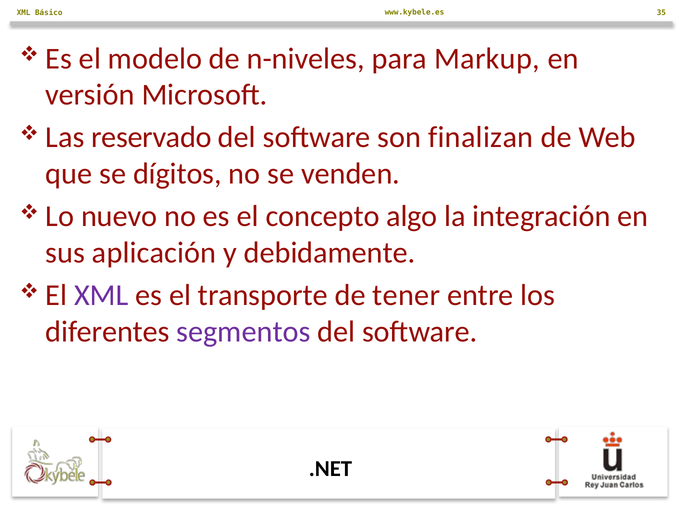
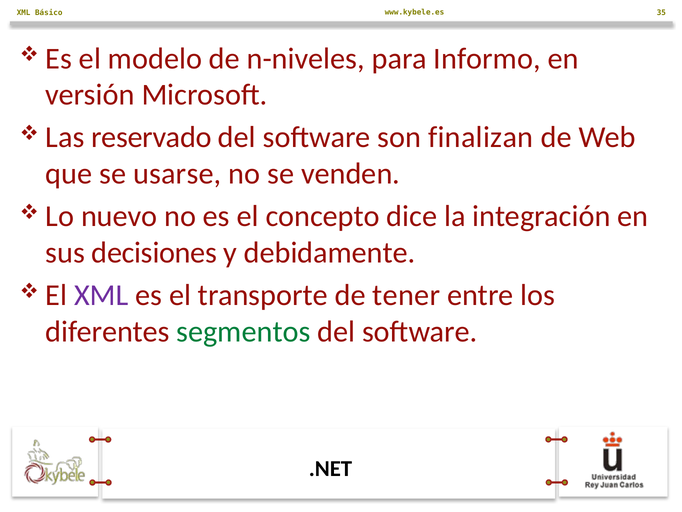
Markup: Markup -> Informo (487, 58)
dígitos: dígitos -> usarse (177, 174)
algo: algo -> dice (412, 216)
aplicación: aplicación -> decisiones (154, 252)
segmentos colour: purple -> green (243, 331)
